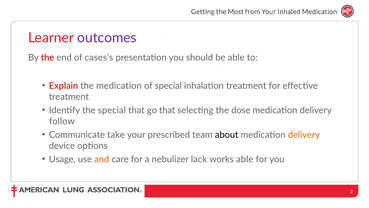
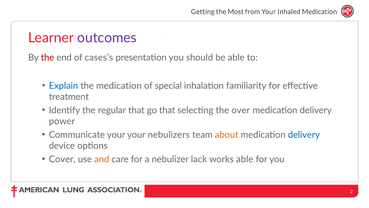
Explain colour: red -> blue (63, 86)
inhalation treatment: treatment -> familiarity (246, 86)
the special: special -> regular (112, 110)
dose: dose -> over (241, 110)
follow: follow -> power (62, 121)
Communicate take: take -> your (116, 134)
prescribed: prescribed -> nebulizers (169, 134)
about colour: black -> orange (227, 134)
delivery colour: orange -> blue (304, 134)
Usage: Usage -> Cover (62, 159)
